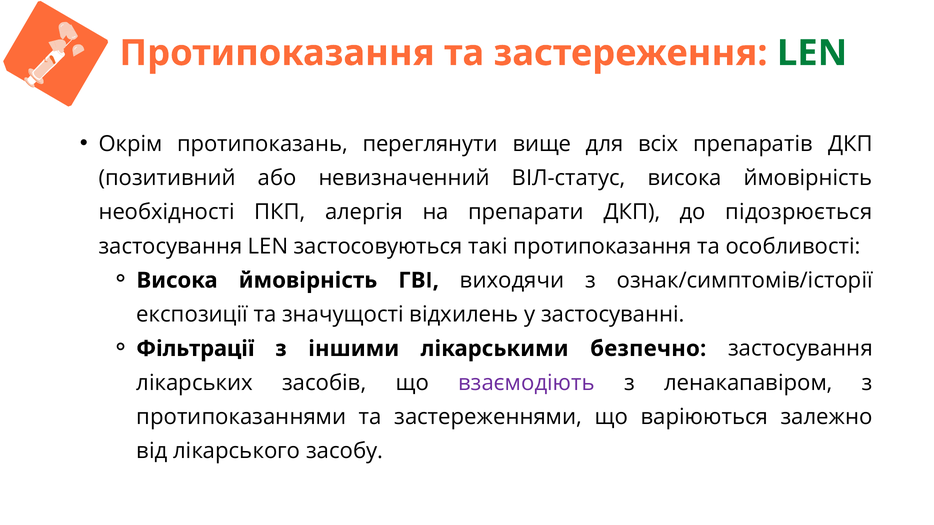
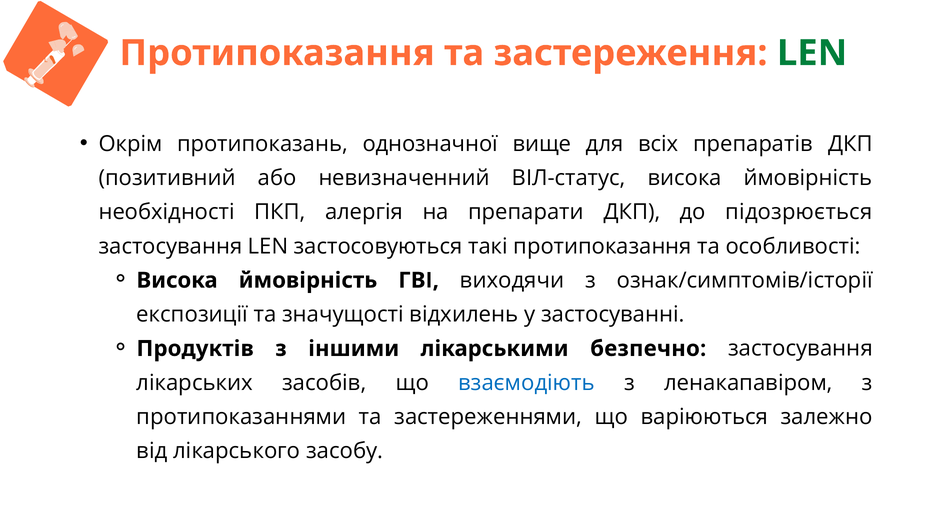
переглянути: переглянути -> однозначної (430, 144)
Фільтрації: Фільтрації -> Продуктів (195, 349)
взаємодіють colour: purple -> blue (526, 383)
